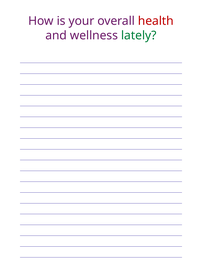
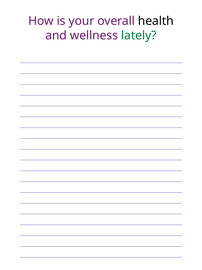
health colour: red -> black (156, 21)
